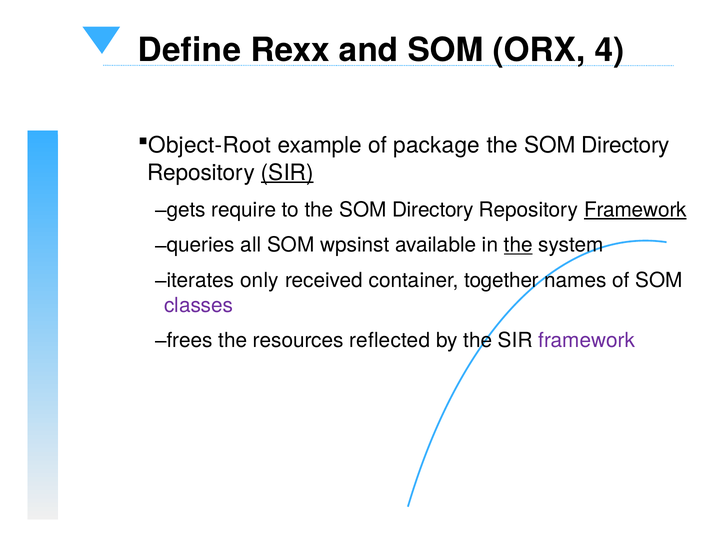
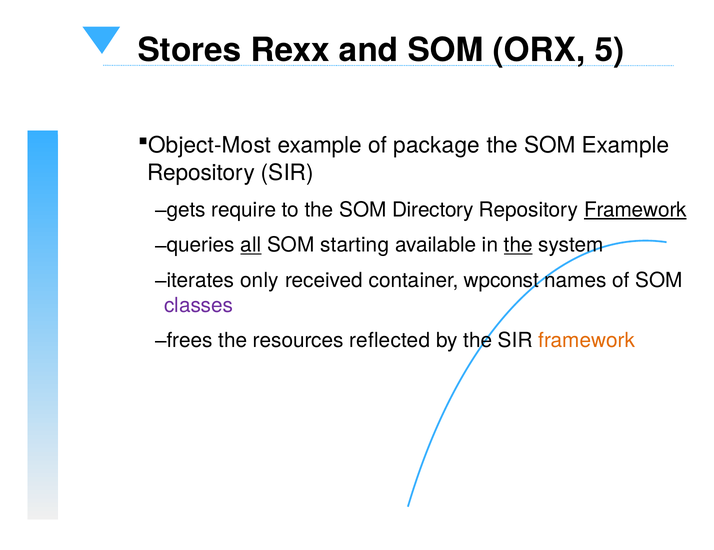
Define: Define -> Stores (190, 50)
4: 4 -> 5 (610, 50)
Object-Root: Object-Root -> Object-Most (210, 146)
Directory: Directory -> Example (625, 146)
SIR underline: present -> none (287, 173)
all underline: none -> present (251, 245)
wpsinst: wpsinst -> starting (355, 245)
together: together -> wpconst (501, 280)
framework colour: purple -> orange (587, 341)
